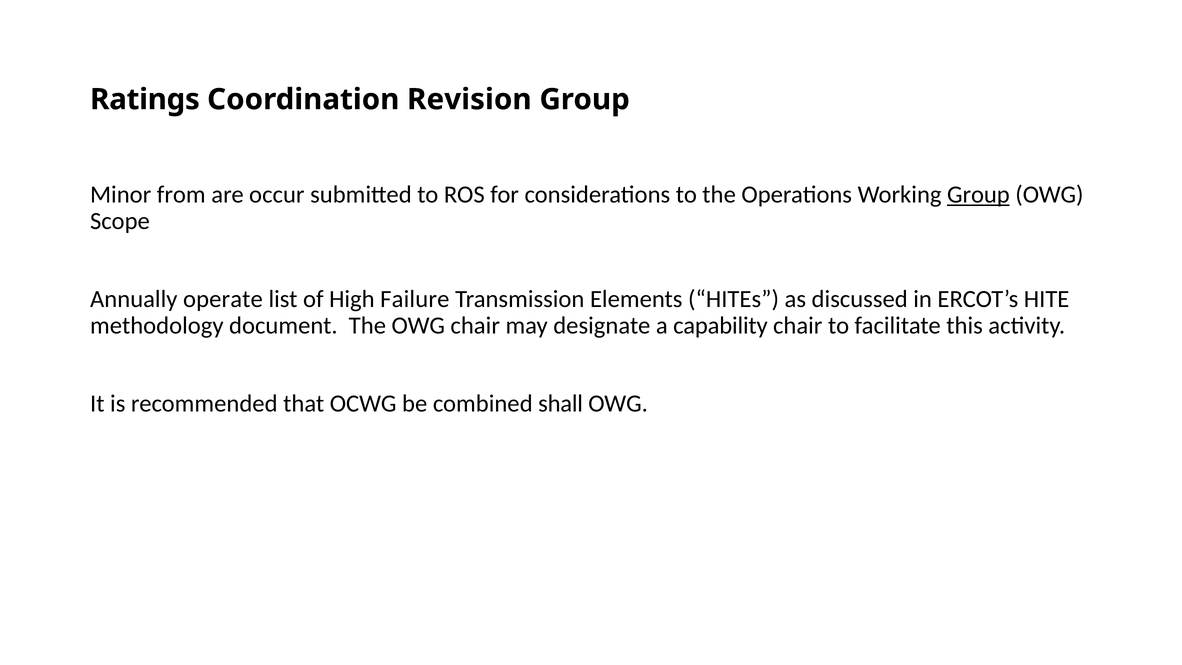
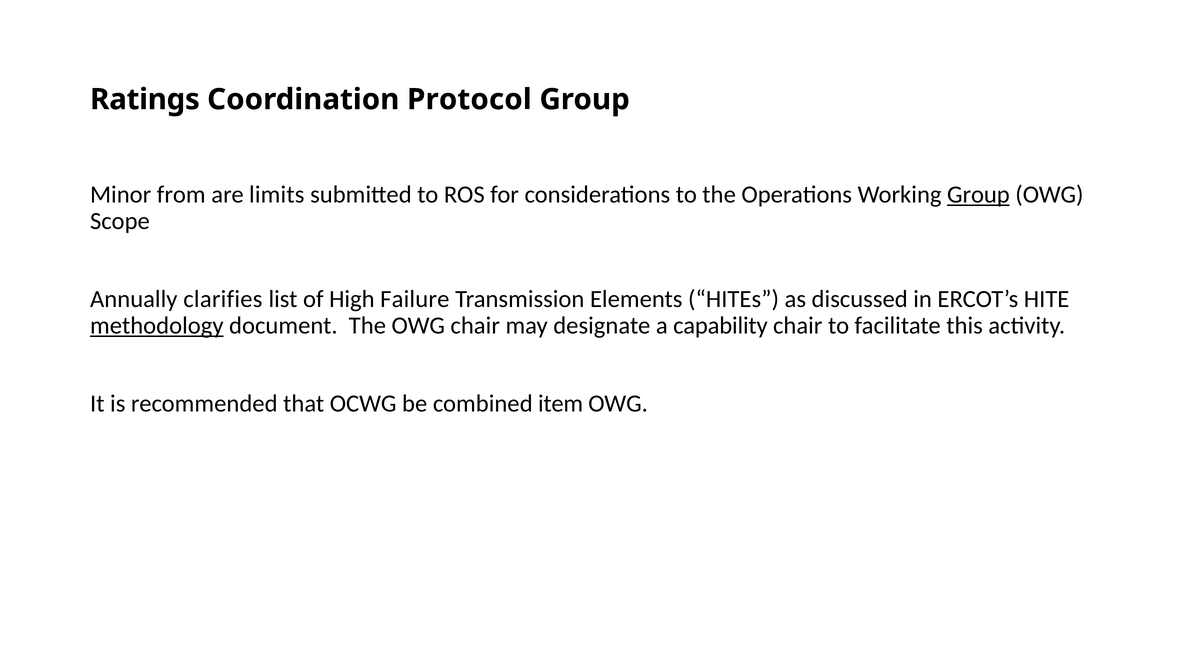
Revision: Revision -> Protocol (469, 99)
occur: occur -> limits (277, 195)
operate: operate -> clarifies (223, 299)
methodology underline: none -> present (157, 326)
shall: shall -> item (561, 403)
